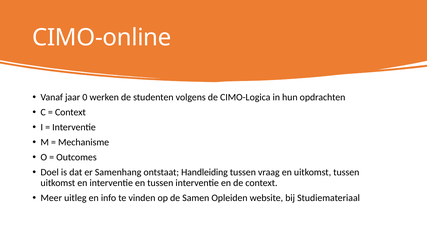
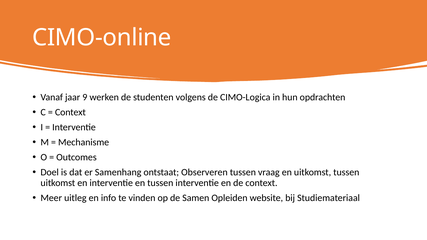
0: 0 -> 9 (85, 97)
Handleiding: Handleiding -> Observeren (204, 172)
